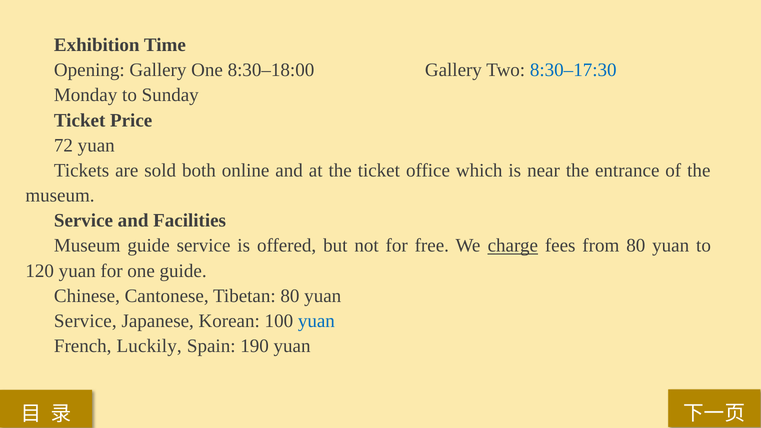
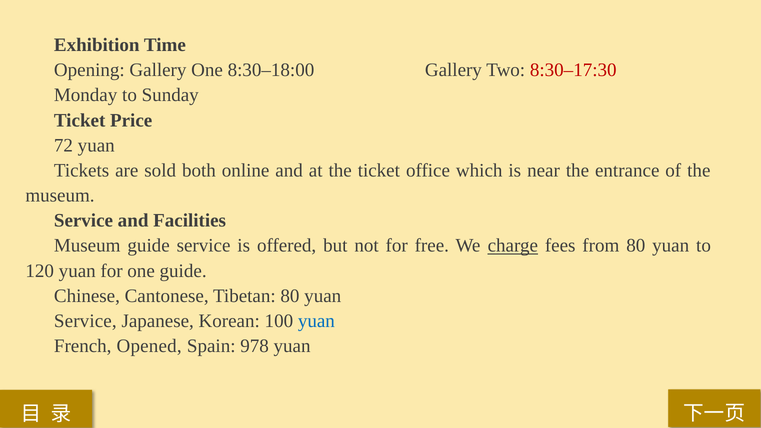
8:30–17:30 colour: blue -> red (573, 70)
Luckily: Luckily -> Opened (149, 346)
190: 190 -> 978 (255, 346)
